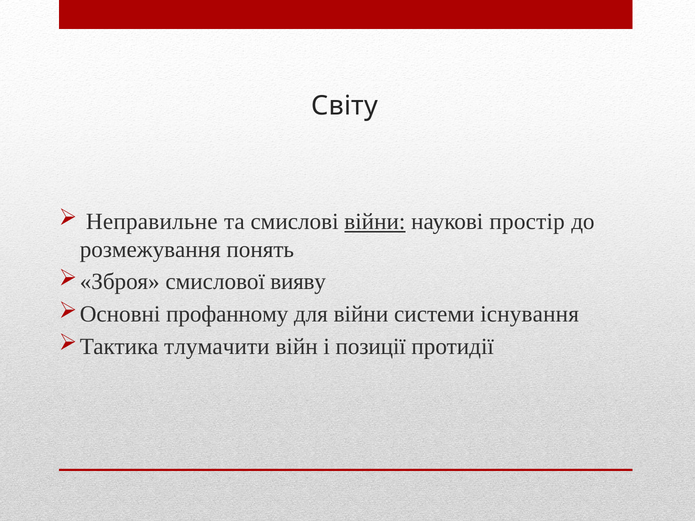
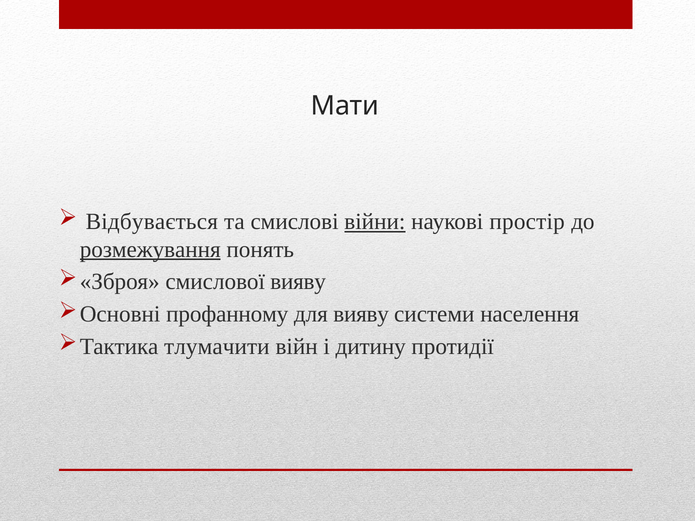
Світу: Світу -> Мати (345, 106)
Неправильне: Неправильне -> Відбувається (152, 222)
розмежування underline: none -> present (150, 250)
для війни: війни -> вияву (361, 314)
існування: існування -> населення (530, 314)
позиції: позиції -> дитину (371, 347)
